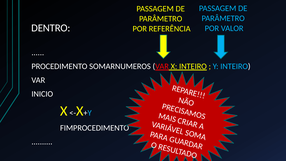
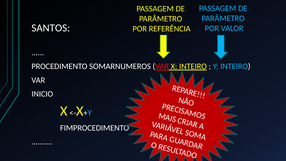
DENTRO: DENTRO -> SANTOS (51, 28)
